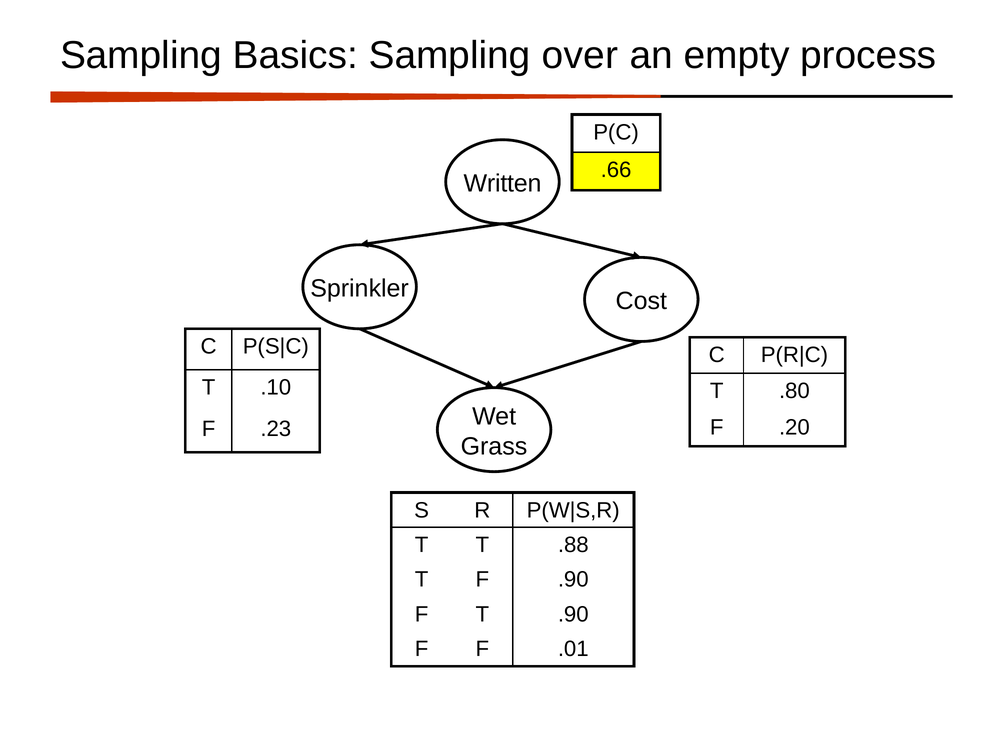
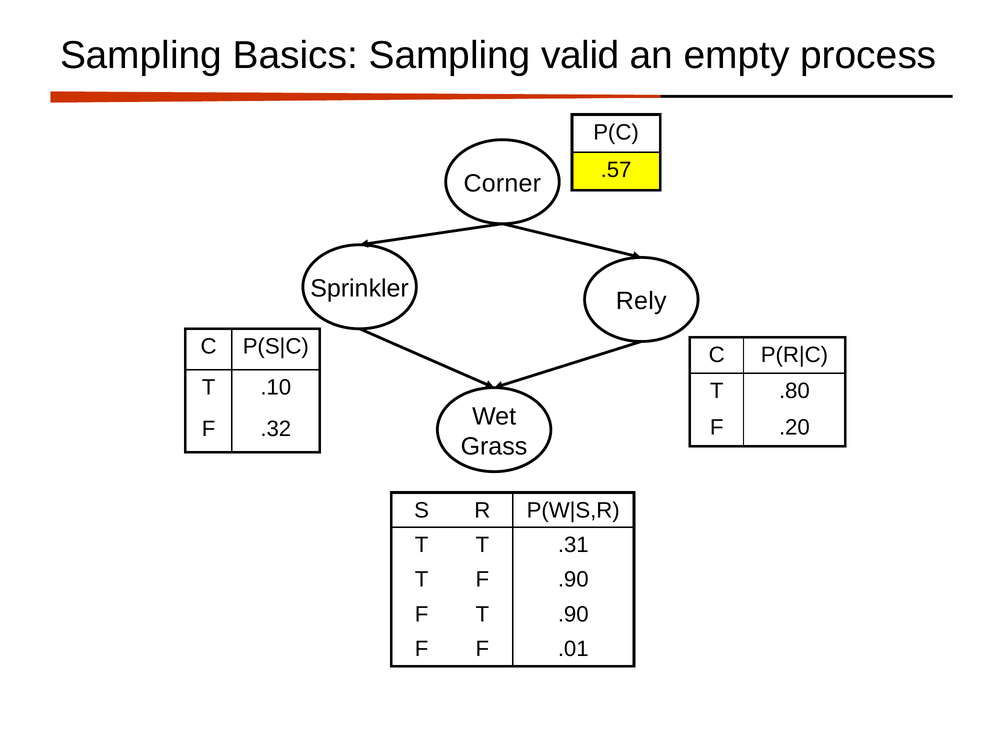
over: over -> valid (580, 55)
.66: .66 -> .57 (616, 170)
Written: Written -> Corner (502, 184)
Cost: Cost -> Rely (641, 301)
.23: .23 -> .32 (276, 429)
.88: .88 -> .31 (573, 545)
